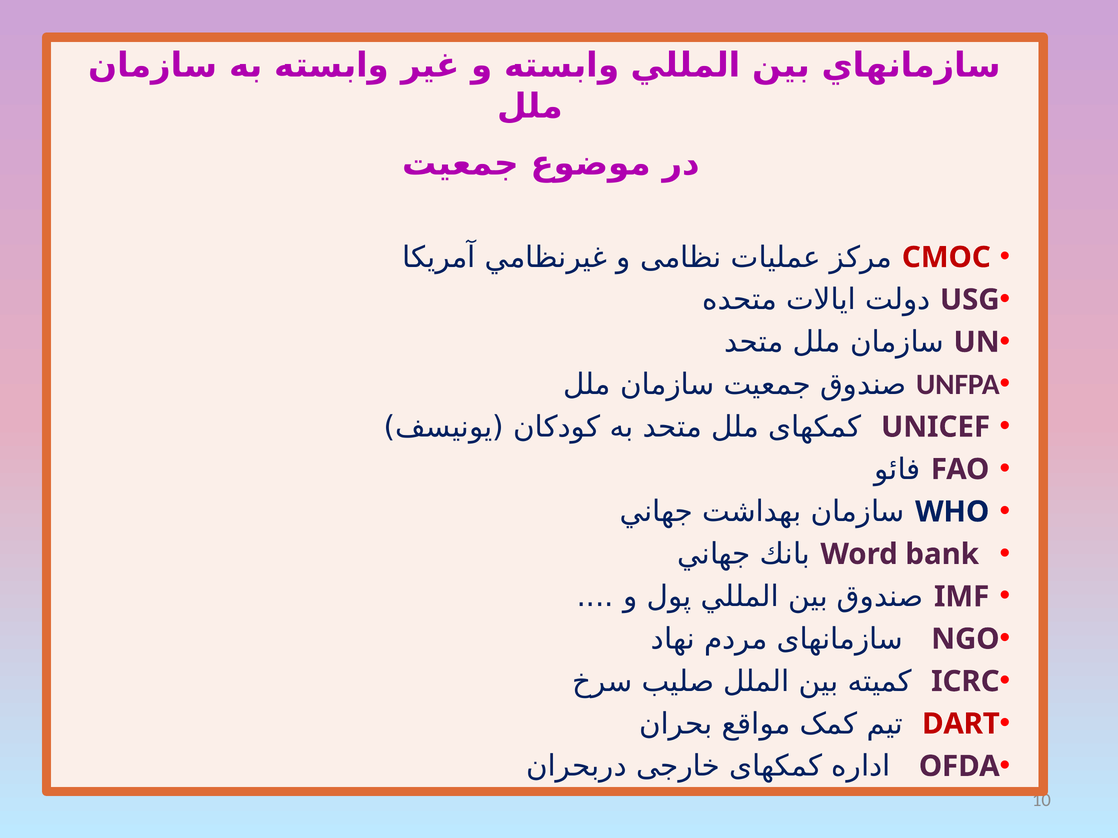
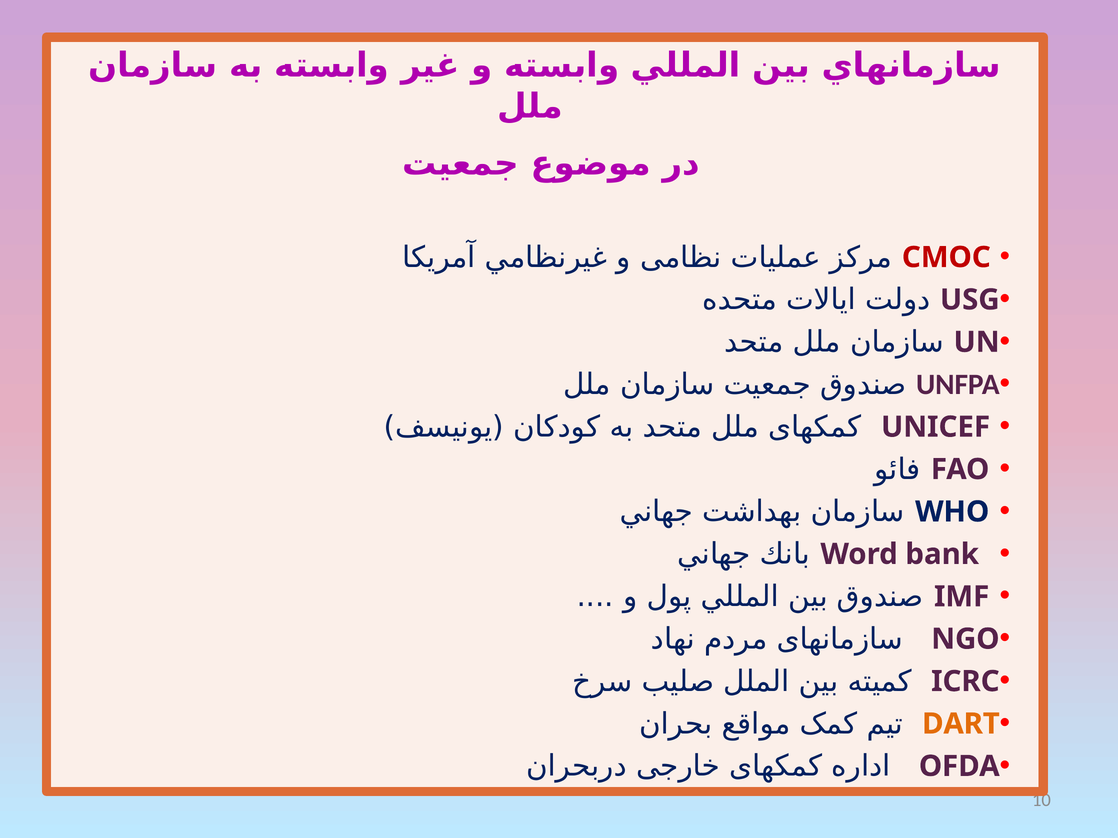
DART colour: red -> orange (961, 724)
